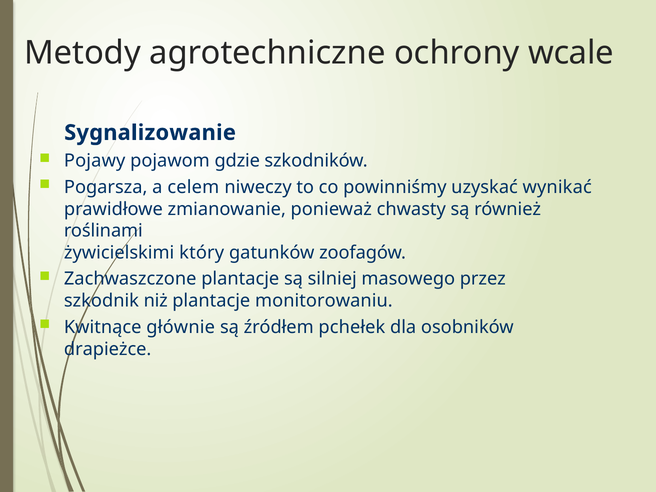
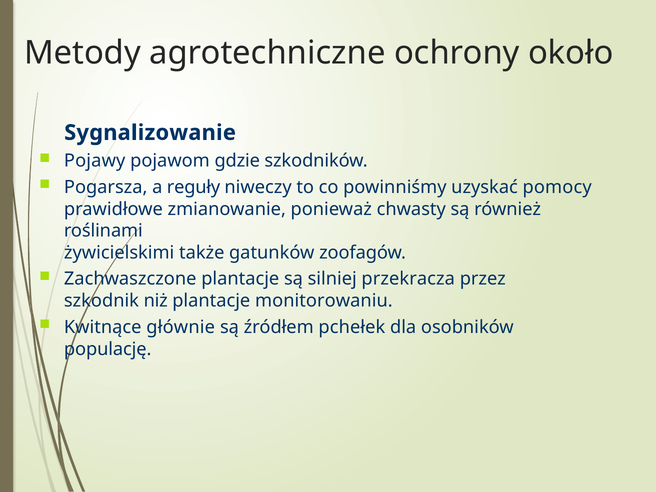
wcale: wcale -> około (571, 53)
celem: celem -> reguły (194, 187)
wynikać: wynikać -> pomocy (557, 187)
który: który -> także (202, 253)
masowego: masowego -> przekracza (408, 279)
drapieżce: drapieżce -> populację (108, 349)
